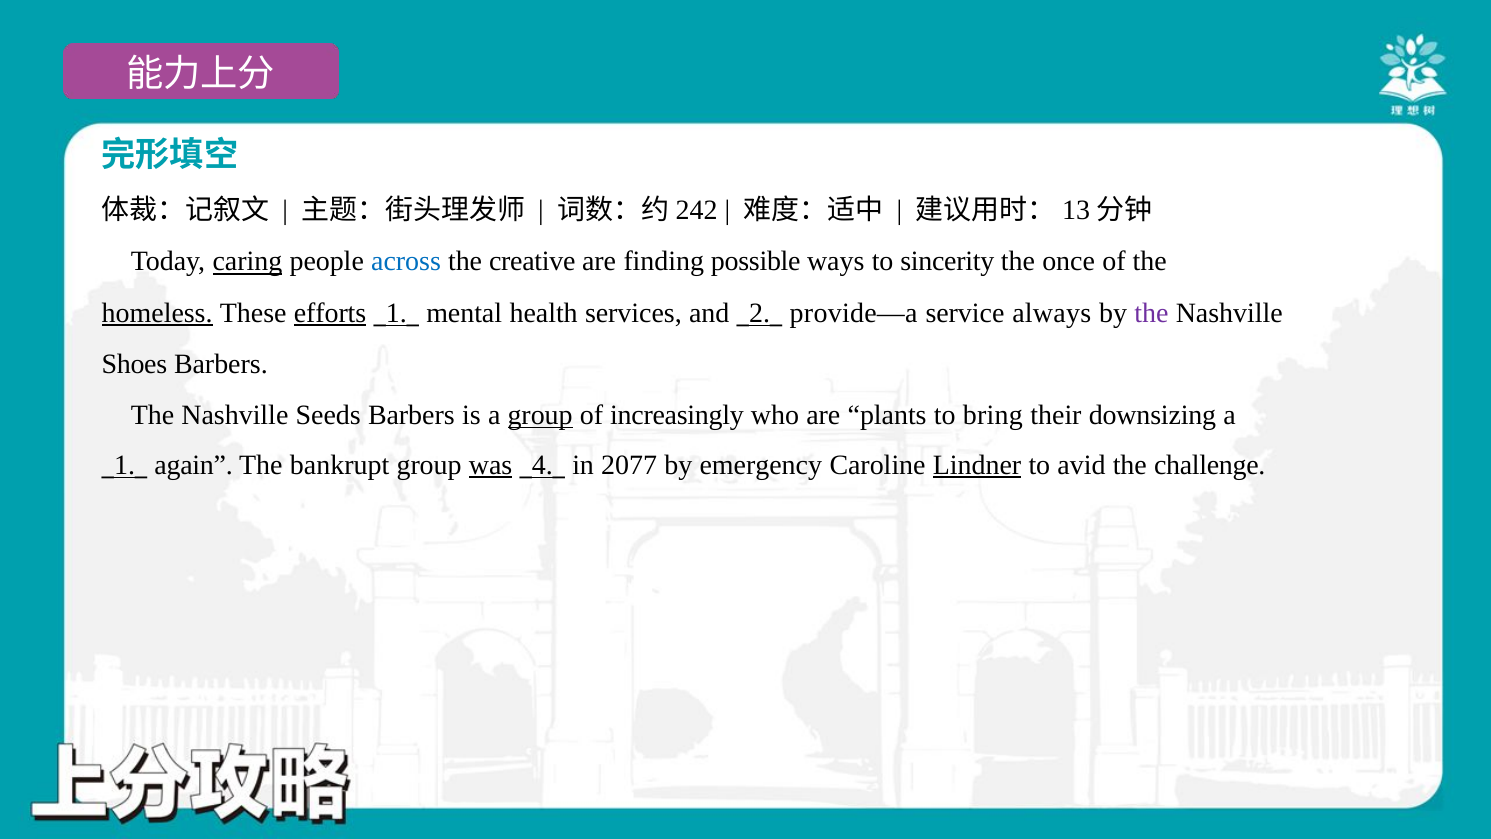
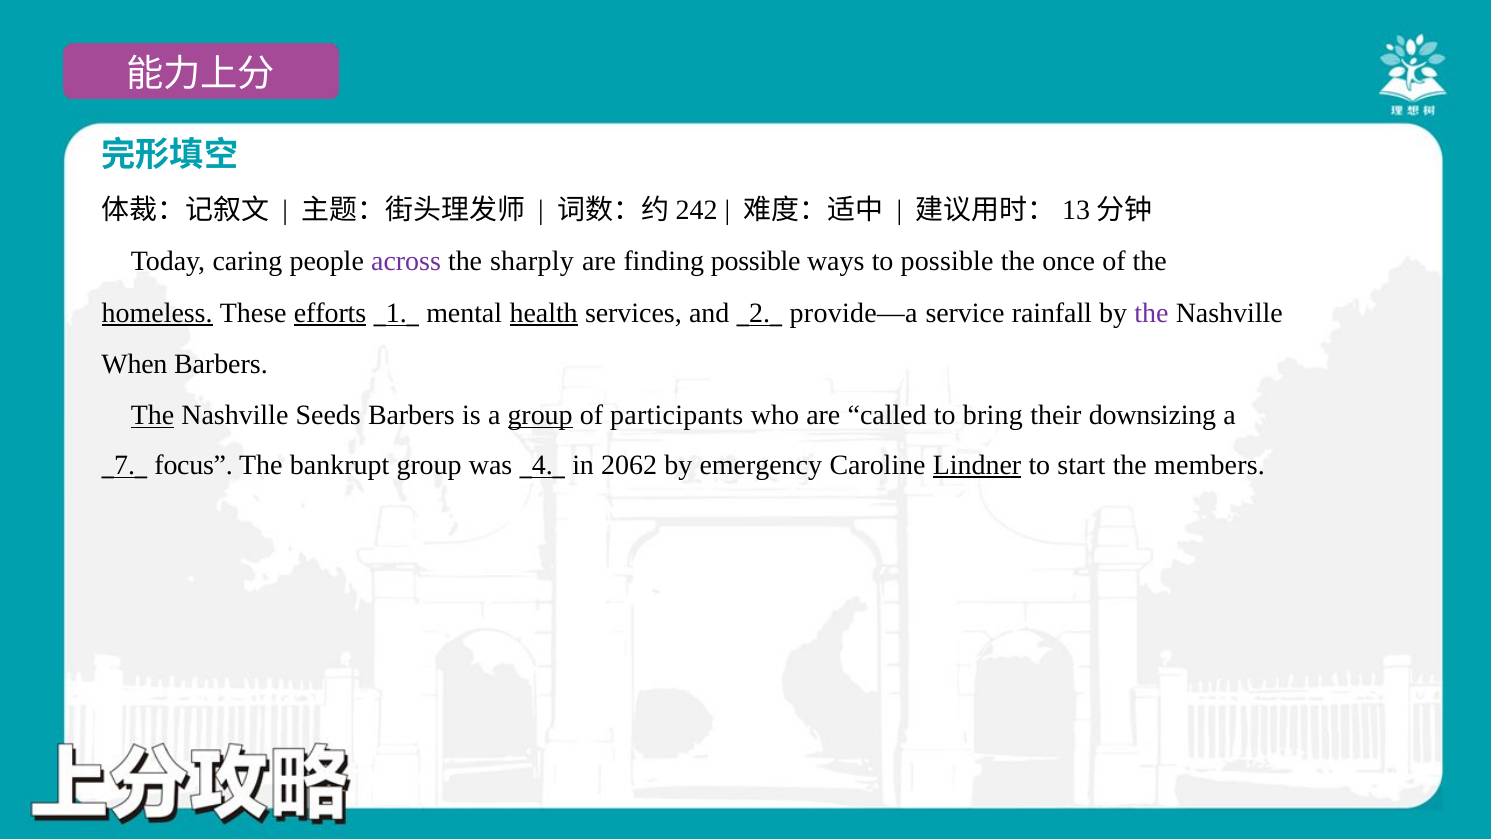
caring underline: present -> none (247, 262)
across colour: blue -> purple (406, 262)
creative: creative -> sharply (532, 262)
to sincerity: sincerity -> possible (947, 262)
health underline: none -> present (544, 313)
always: always -> rainfall (1052, 313)
Shoes: Shoes -> When (134, 364)
The underline: none -> present (152, 415)
increasingly: increasingly -> participants (677, 415)
plants: plants -> called (887, 415)
1: 1 -> 7 (125, 465)
again: again -> focus (194, 465)
was underline: present -> none (491, 465)
2077: 2077 -> 2062 (629, 465)
avid: avid -> start (1081, 465)
challenge: challenge -> members (1209, 465)
